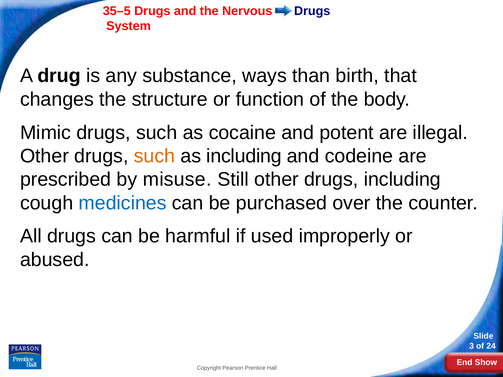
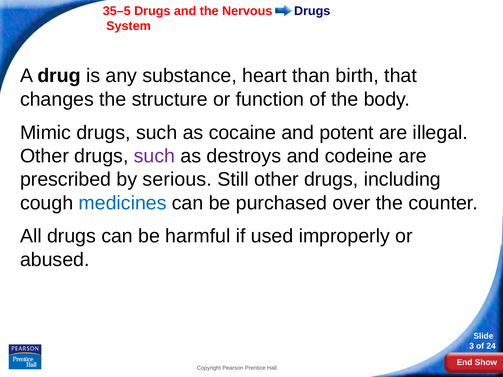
ways: ways -> heart (265, 76)
such colour: orange -> purple (154, 156)
as including: including -> destroys (244, 156)
misuse: misuse -> serious (177, 180)
